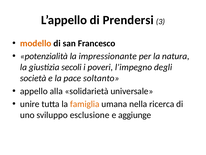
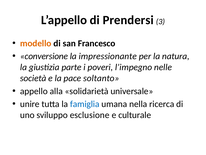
potenzialità: potenzialità -> conversione (44, 56)
secoli: secoli -> parte (71, 67)
degli: degli -> nelle (163, 67)
famiglia colour: orange -> blue (85, 104)
aggiunge: aggiunge -> culturale (135, 115)
